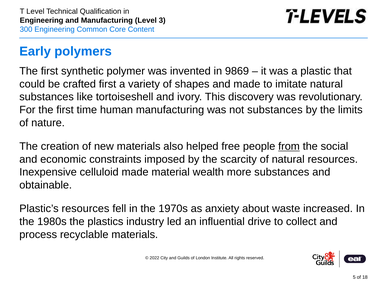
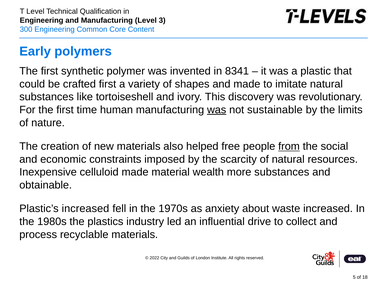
9869: 9869 -> 8341 (237, 71)
was underline: none -> present (217, 110)
not substances: substances -> sustainable (275, 110)
Plastic’s resources: resources -> increased (85, 209)
